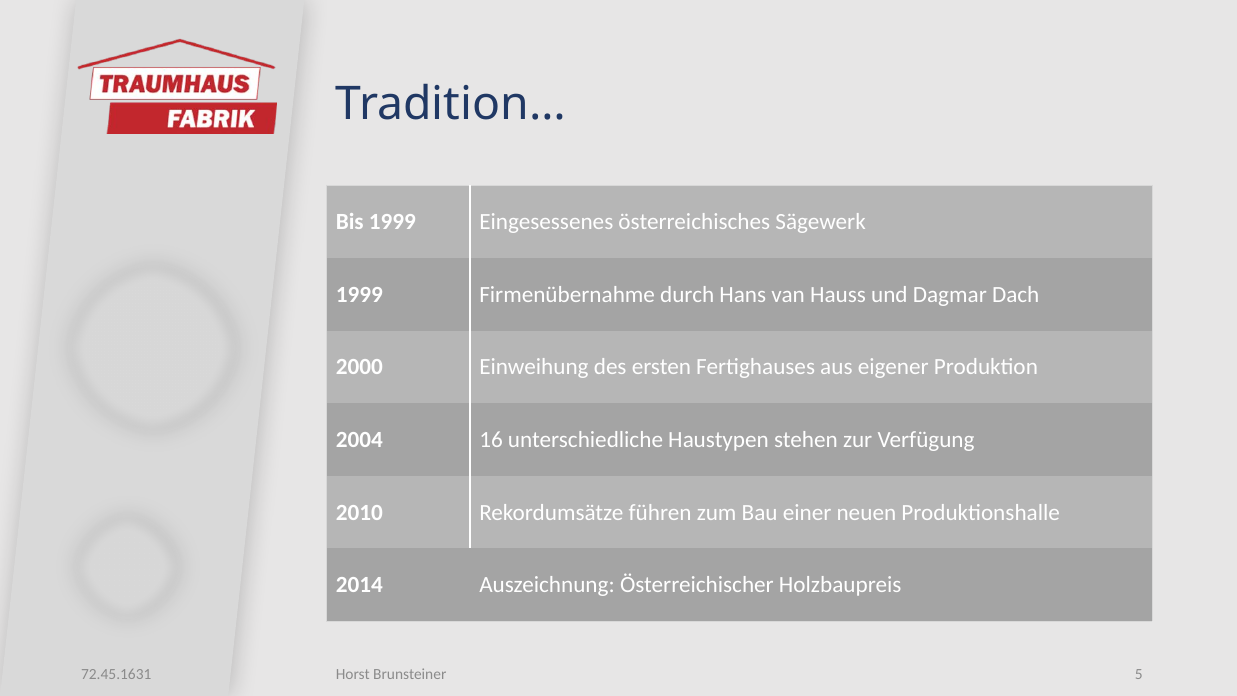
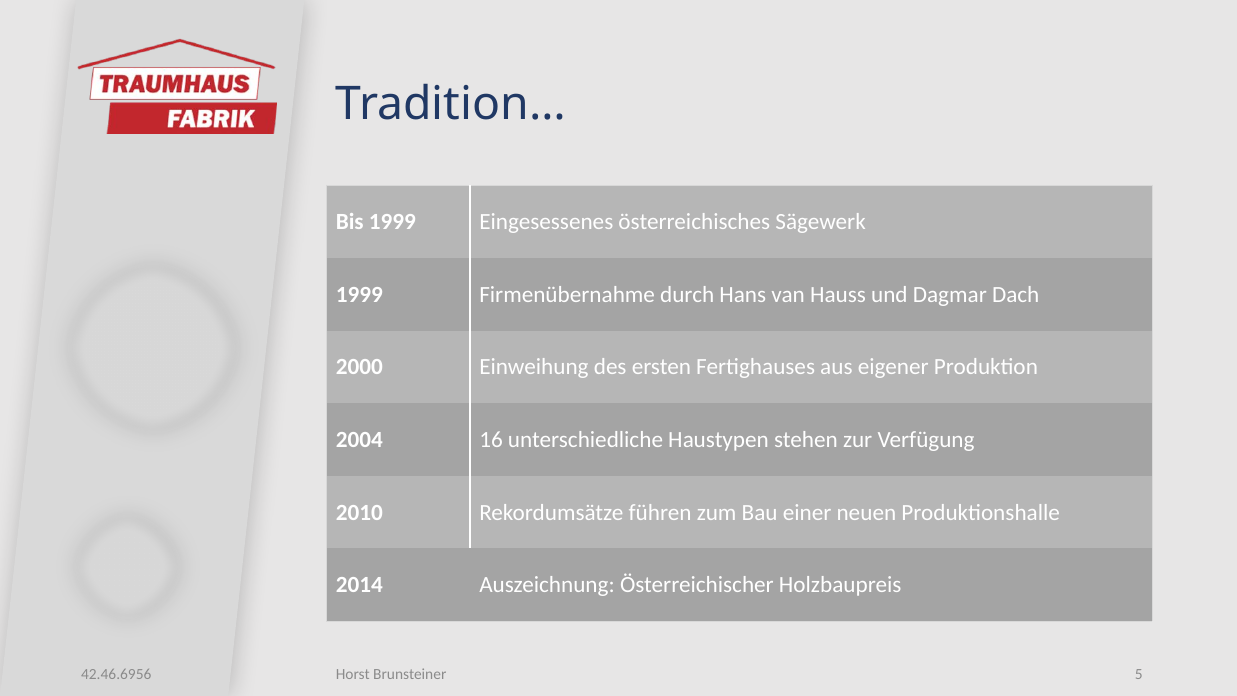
72.45.1631: 72.45.1631 -> 42.46.6956 (116, 674)
